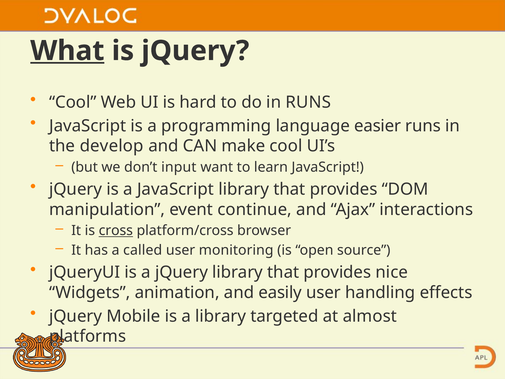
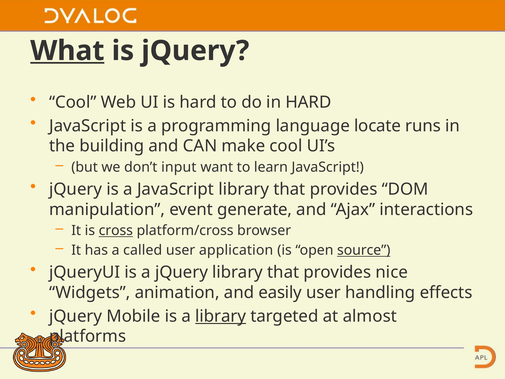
in RUNS: RUNS -> HARD (308, 102)
easier: easier -> locate (378, 126)
develop: develop -> building (112, 146)
continue: continue -> generate (255, 209)
monitoring: monitoring -> application (236, 250)
source underline: none -> present (364, 250)
library underline: none -> present (221, 316)
